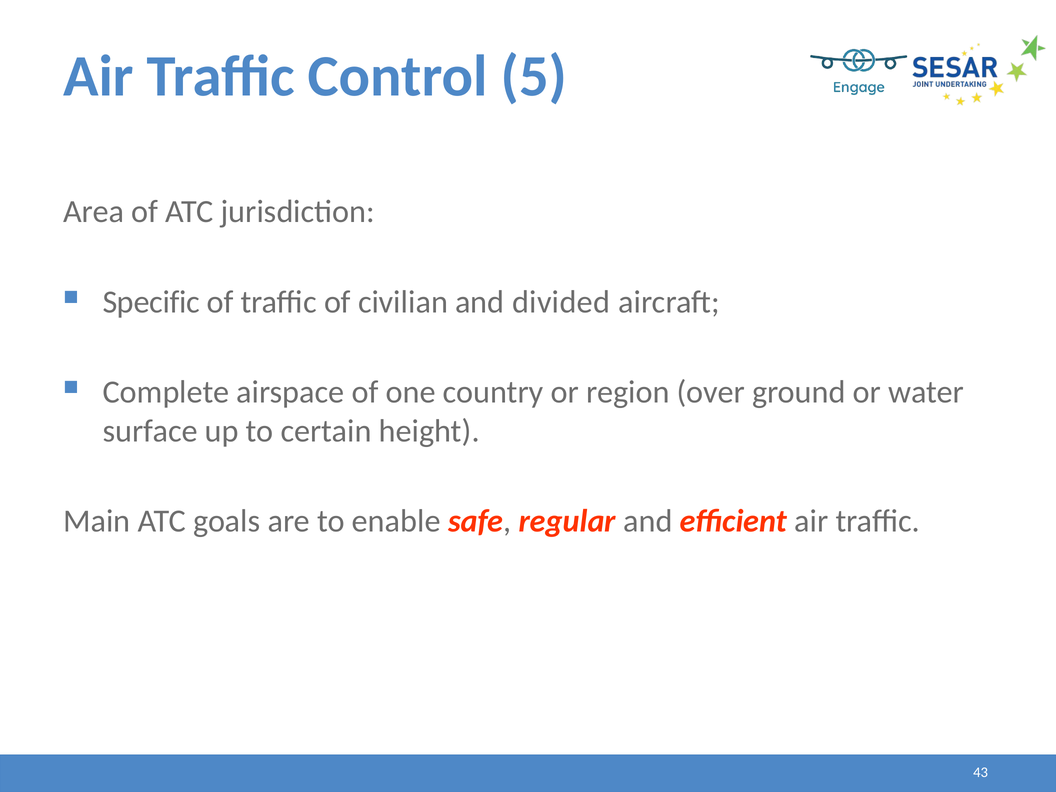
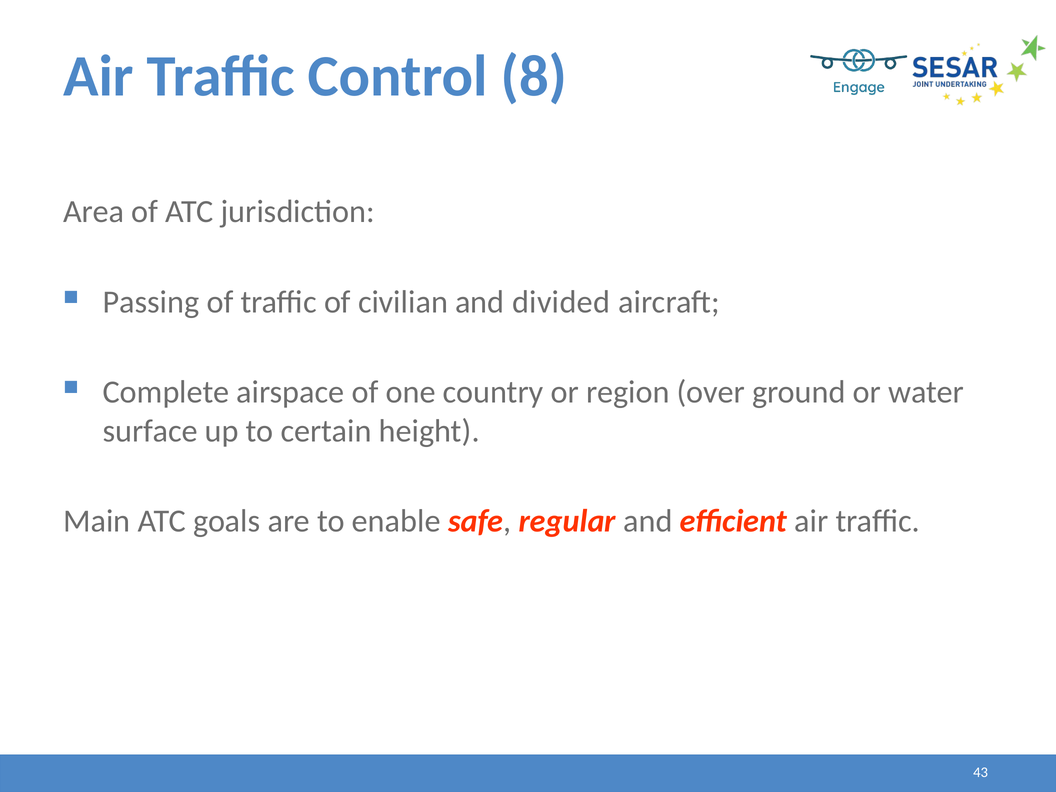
5: 5 -> 8 (534, 77)
Specific: Specific -> Passing (151, 302)
